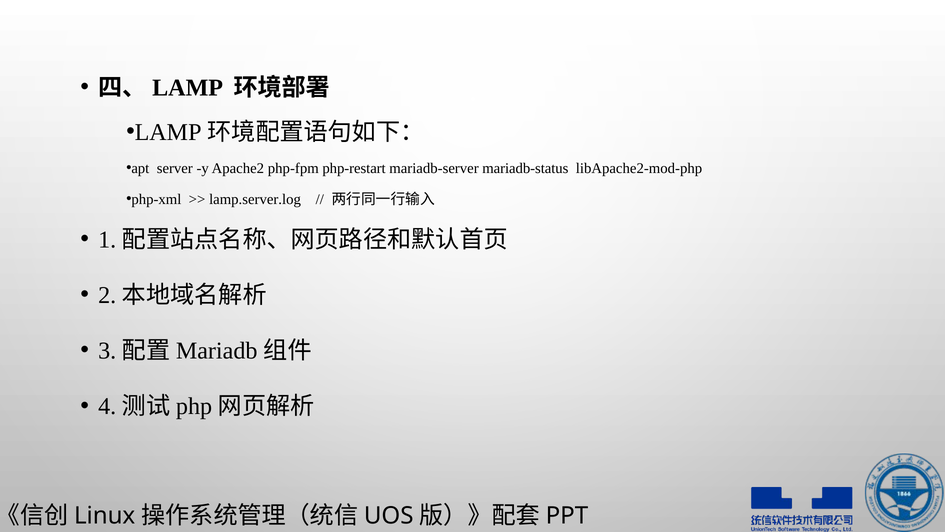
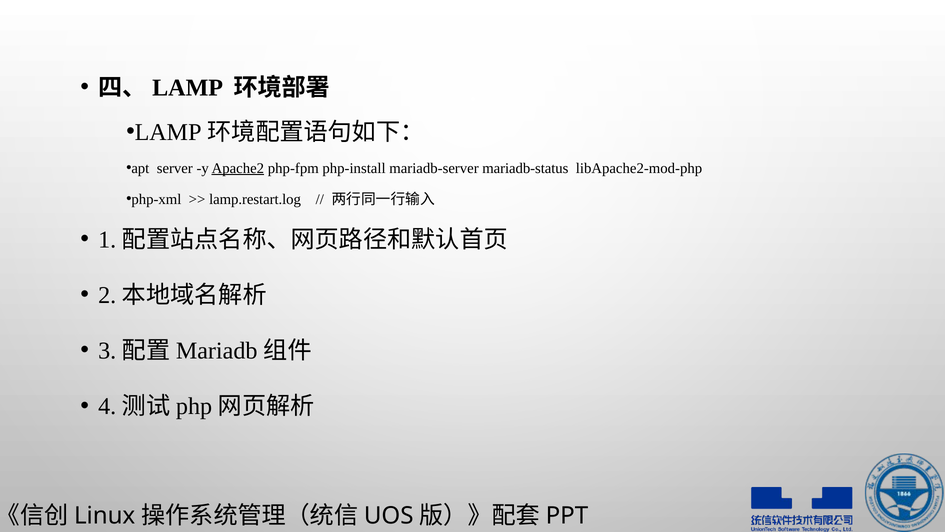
Apache2 underline: none -> present (238, 168)
php-restart: php-restart -> php-install (354, 168)
lamp.server.log: lamp.server.log -> lamp.restart.log (255, 199)
